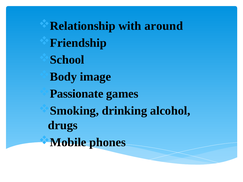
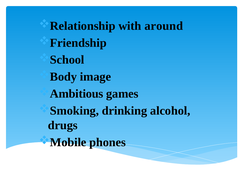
Passionate: Passionate -> Ambitious (77, 94)
